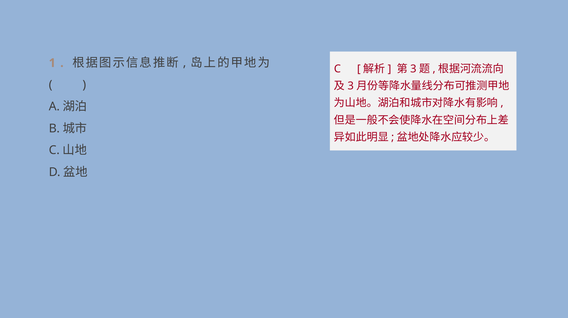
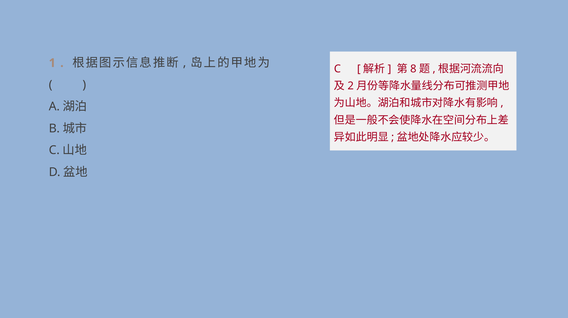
3: 3 -> 8 (413, 69)
3: 3 -> 2 (351, 86)
